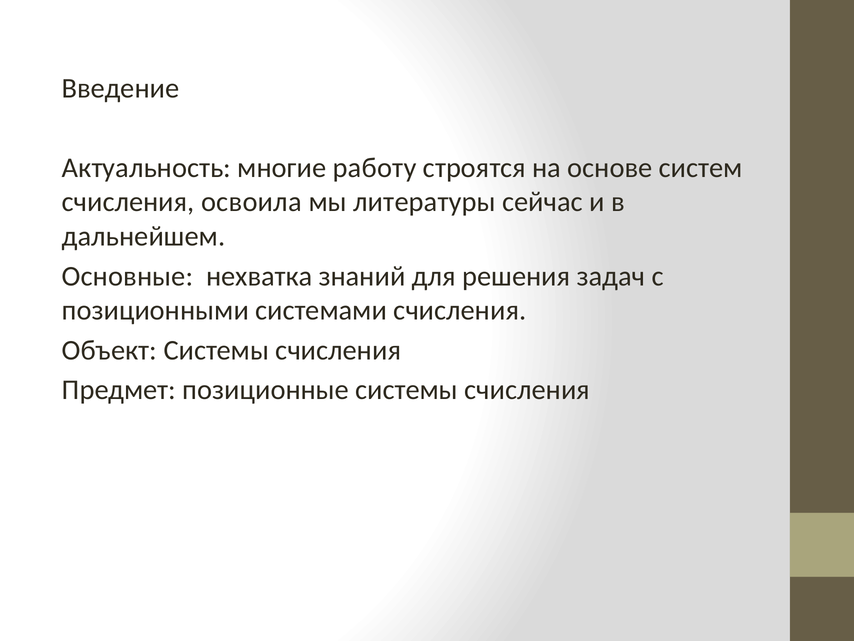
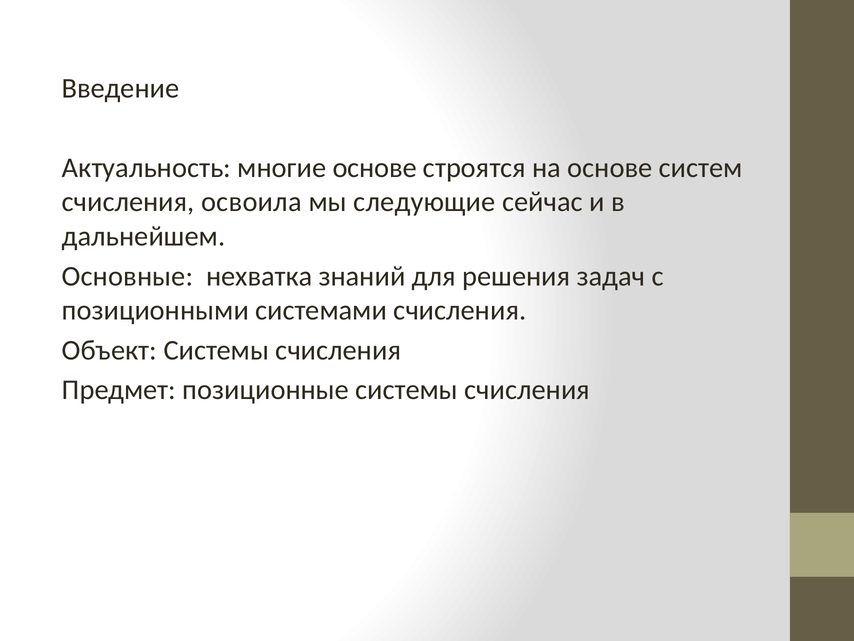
многие работу: работу -> основе (375, 168)
литературы: литературы -> следующие (424, 202)
